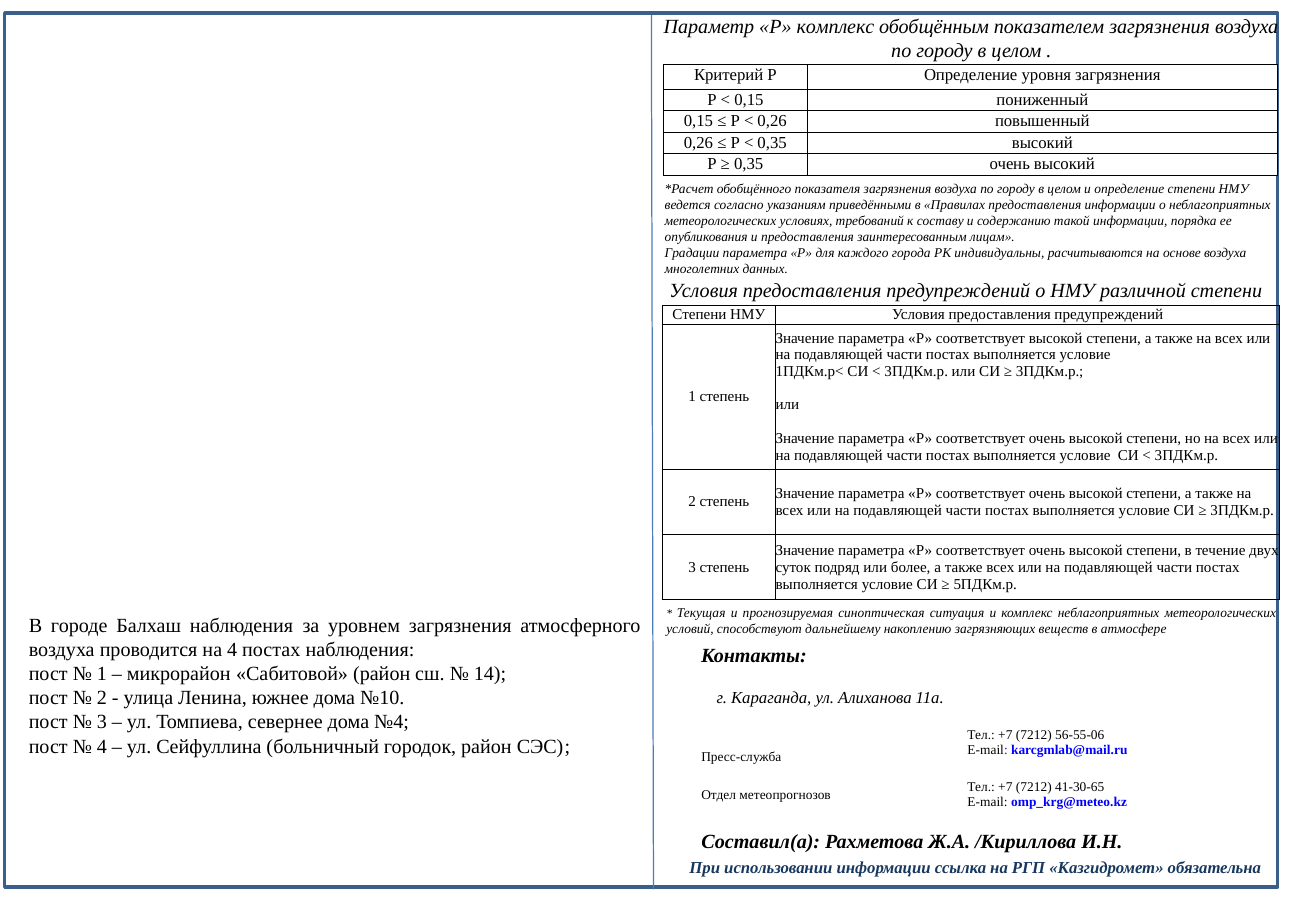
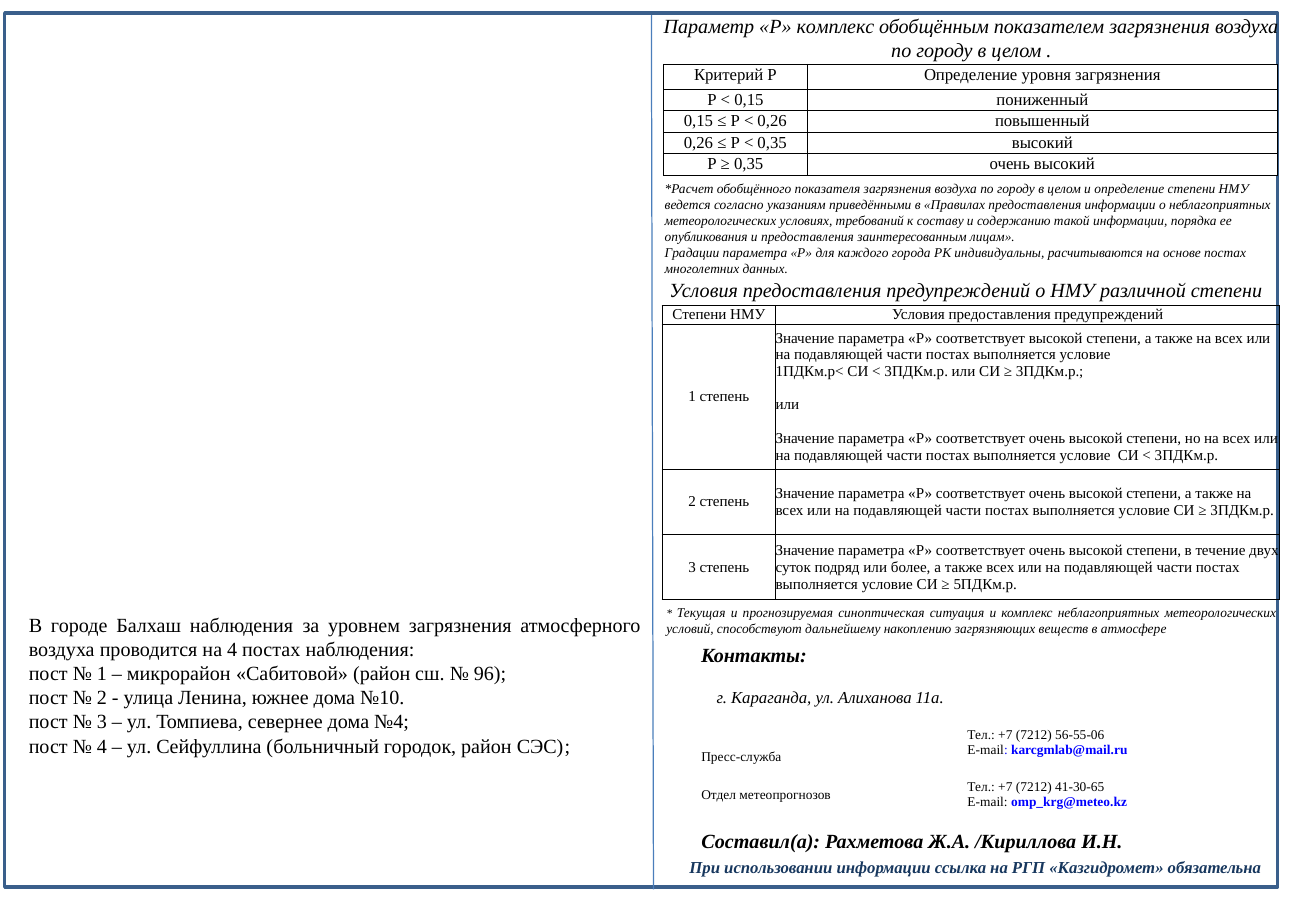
основе воздуха: воздуха -> постах (1225, 253)
14: 14 -> 96 (490, 674)
